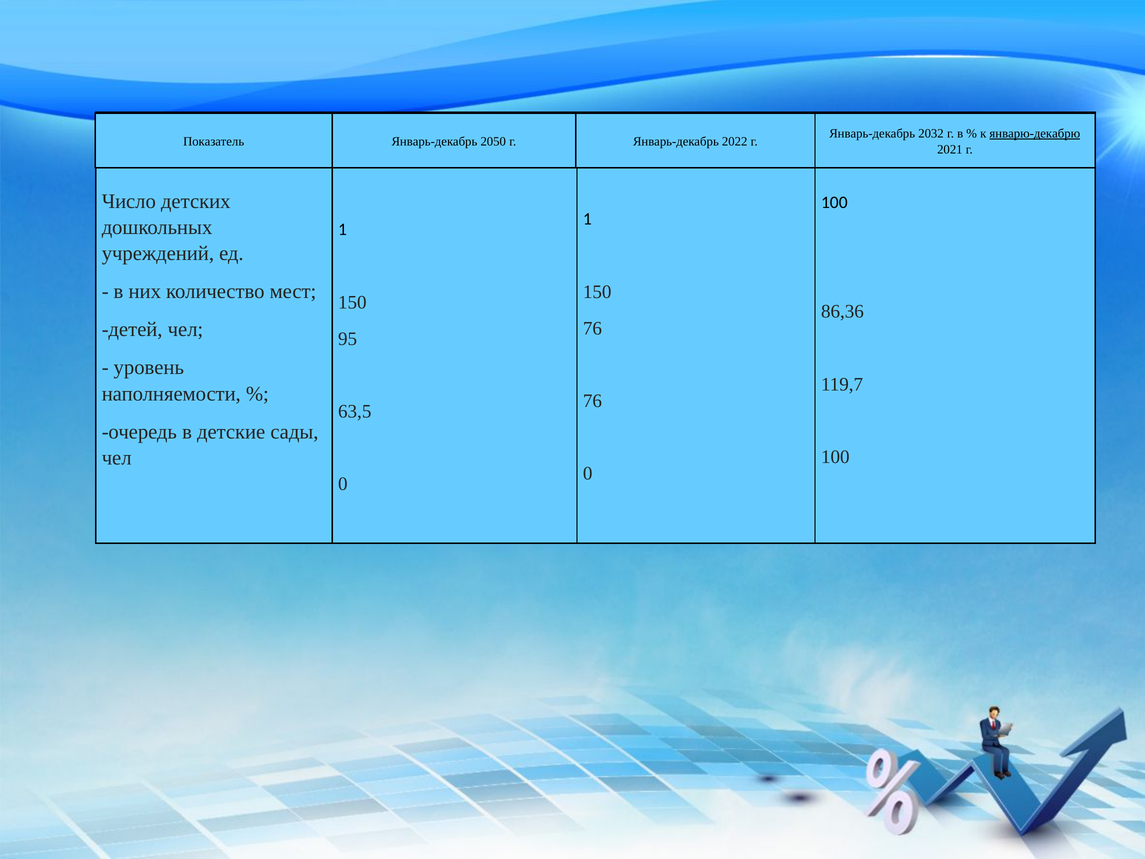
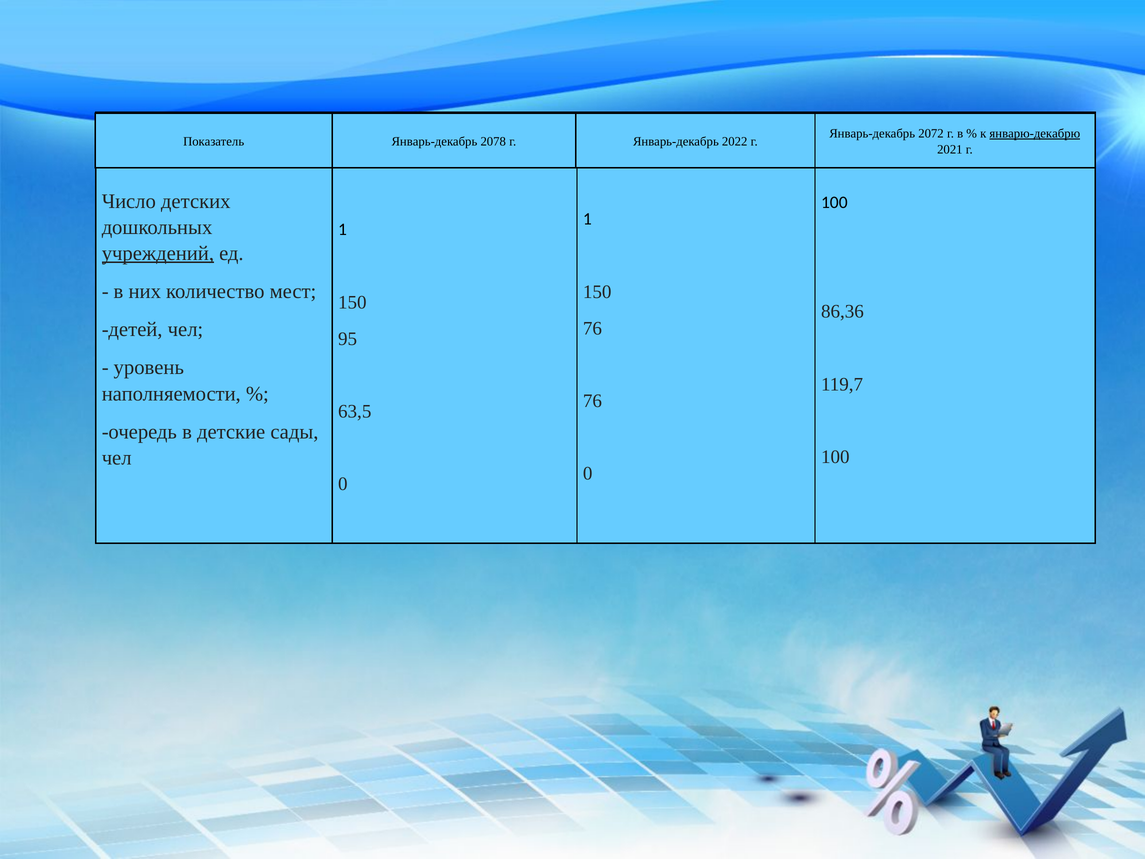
2032: 2032 -> 2072 (931, 134)
2050: 2050 -> 2078 (493, 142)
учреждений underline: none -> present (158, 253)
